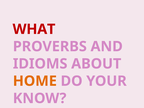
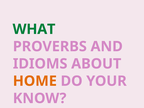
WHAT colour: red -> green (34, 29)
